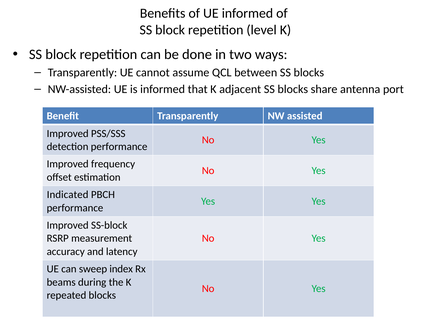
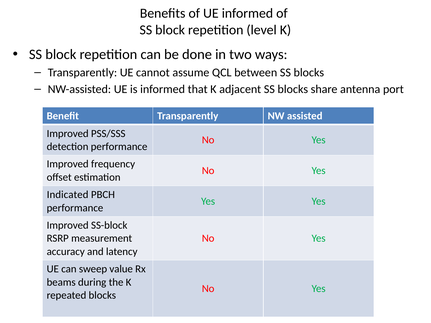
index: index -> value (121, 269)
